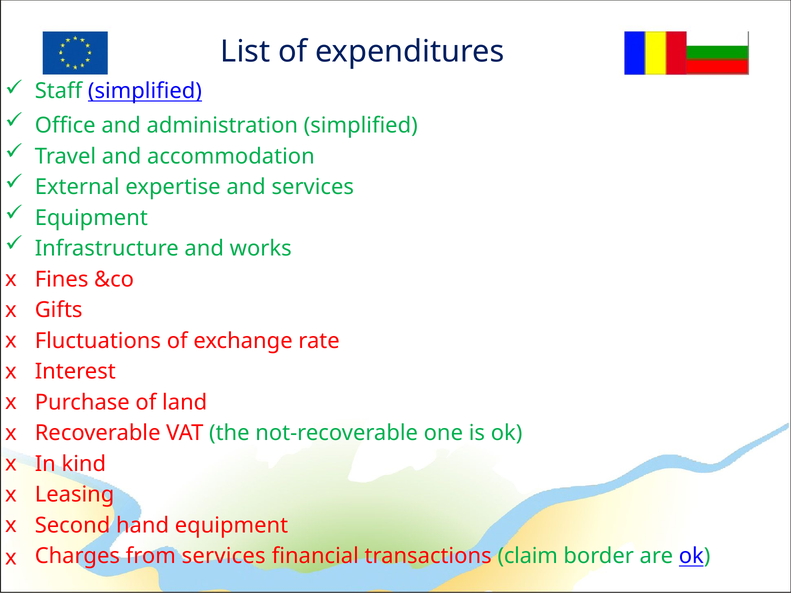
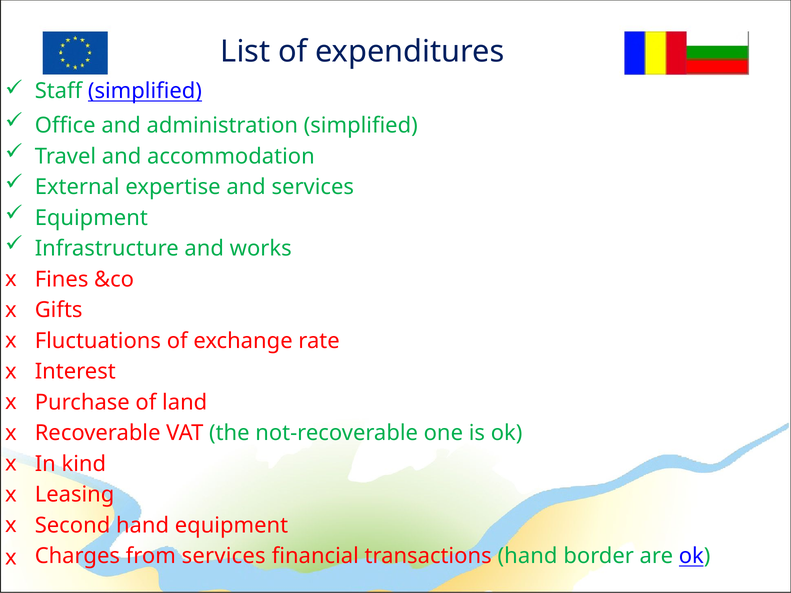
transactions claim: claim -> hand (528, 556)
